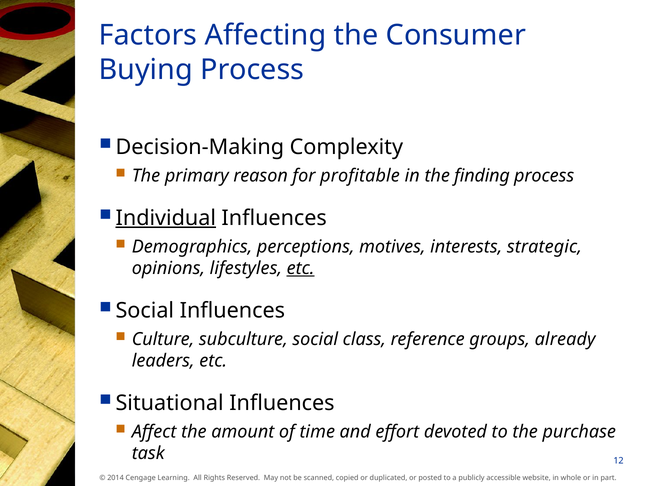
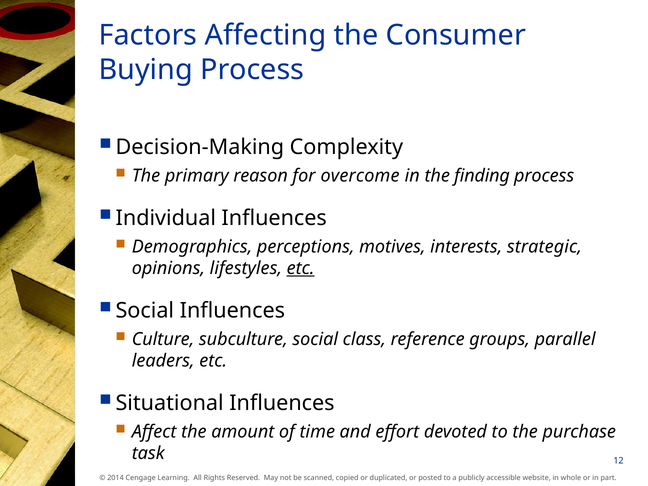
profitable: profitable -> overcome (360, 176)
Individual underline: present -> none (166, 218)
already: already -> parallel (565, 339)
